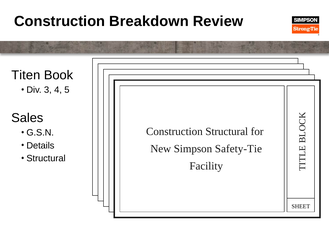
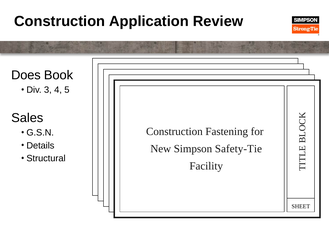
Breakdown: Breakdown -> Application (149, 21)
Titen: Titen -> Does (26, 75)
Construction Structural: Structural -> Fastening (227, 131)
